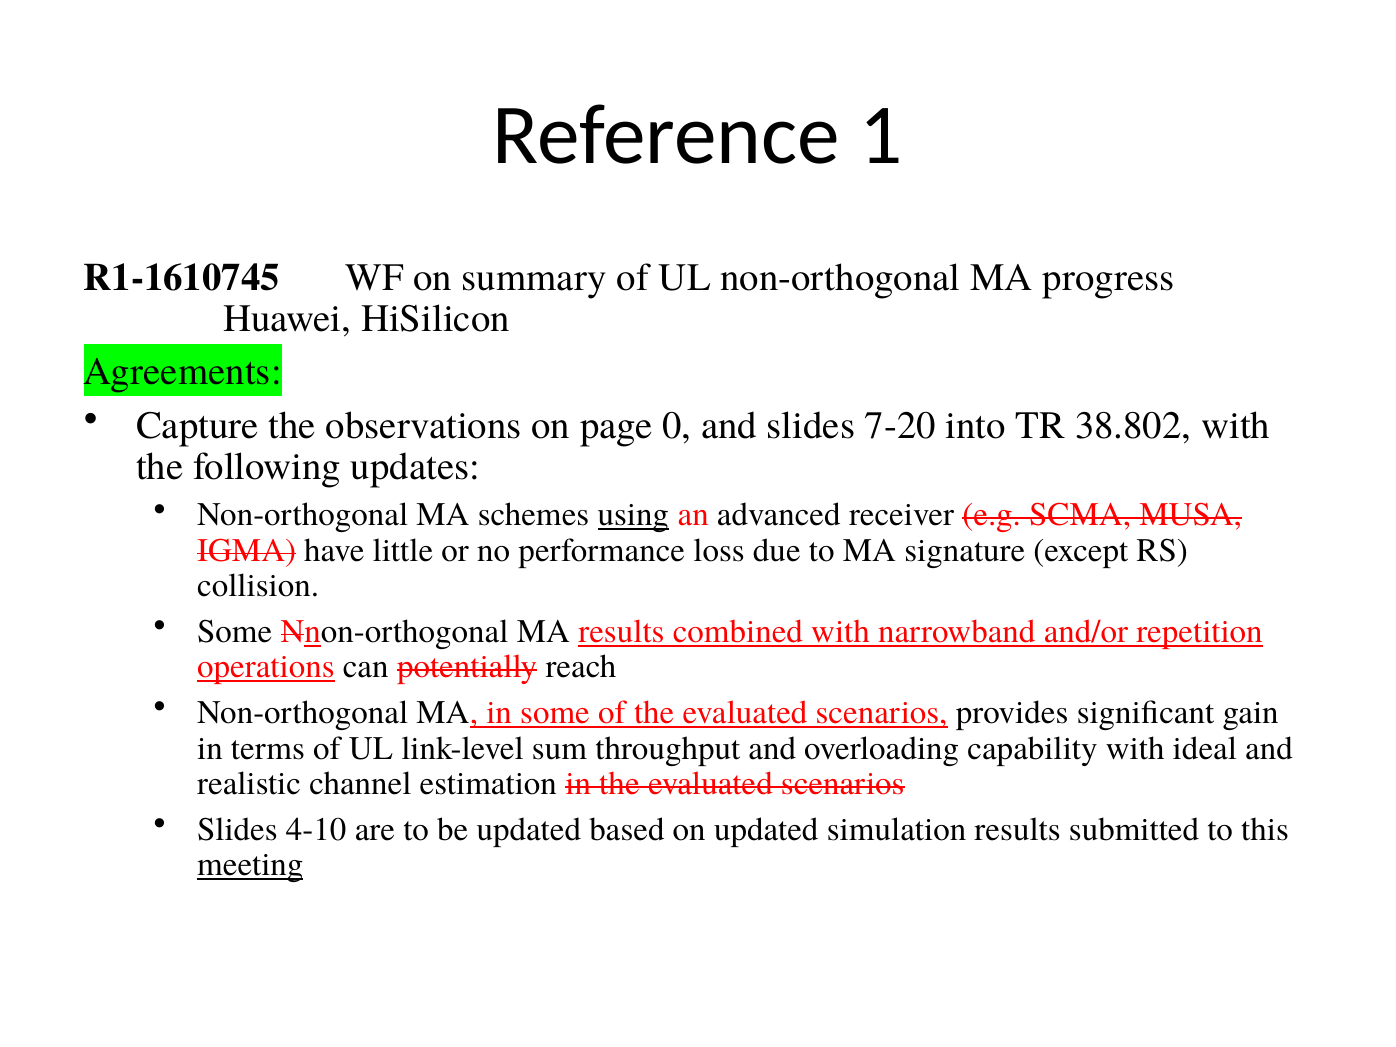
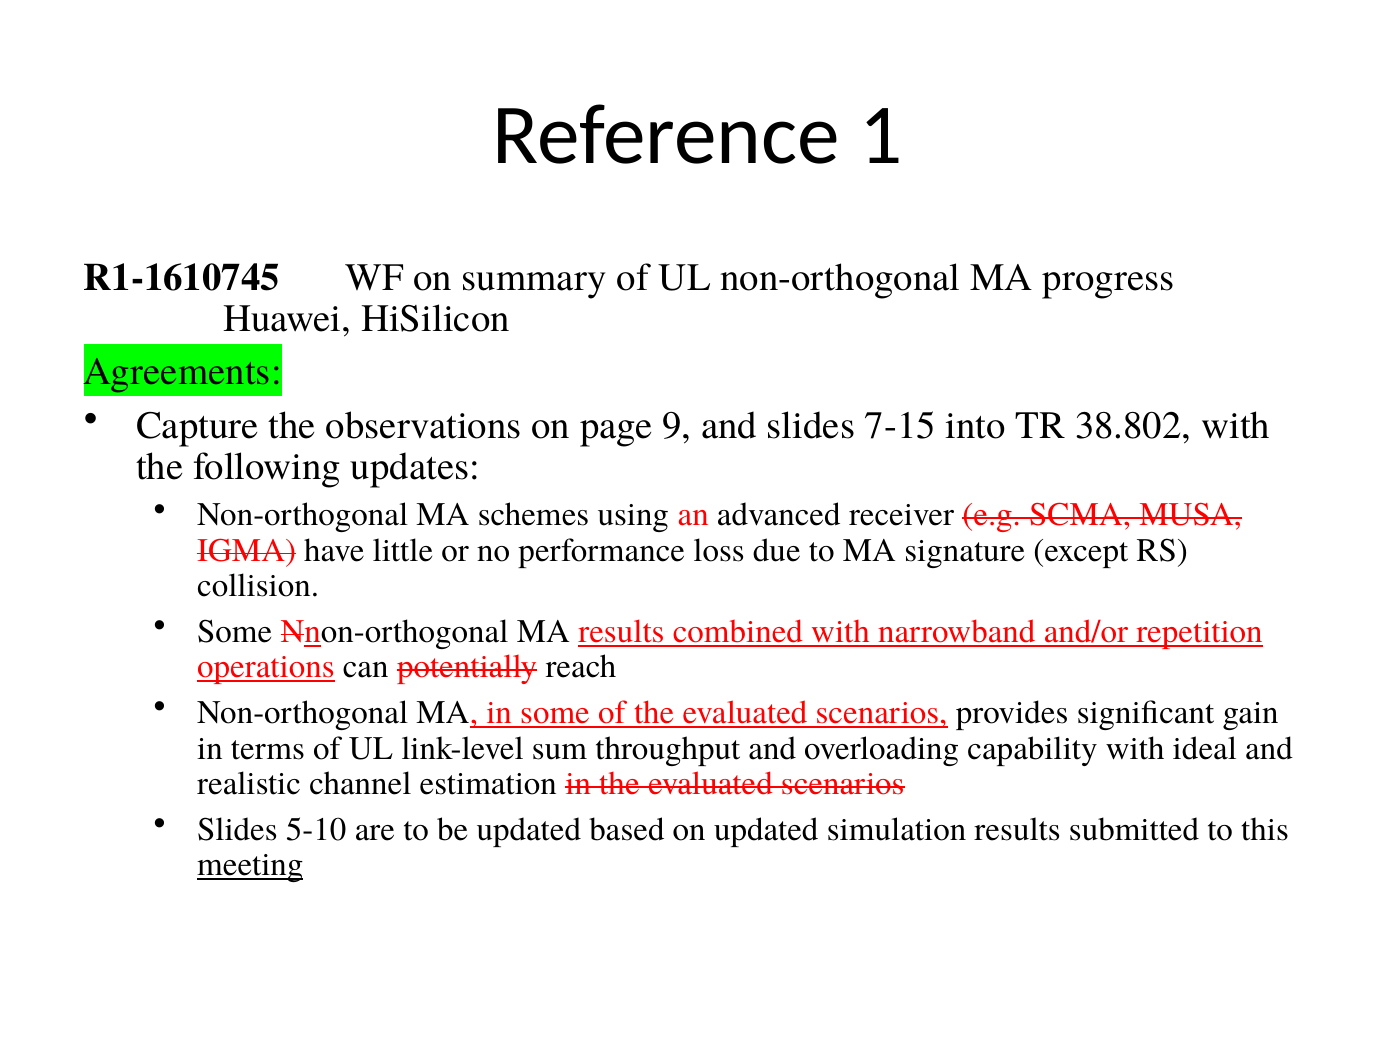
0: 0 -> 9 (677, 425)
7-20: 7-20 -> 7-15 (900, 425)
using underline: present -> none (633, 515)
4-10: 4-10 -> 5-10 (316, 829)
